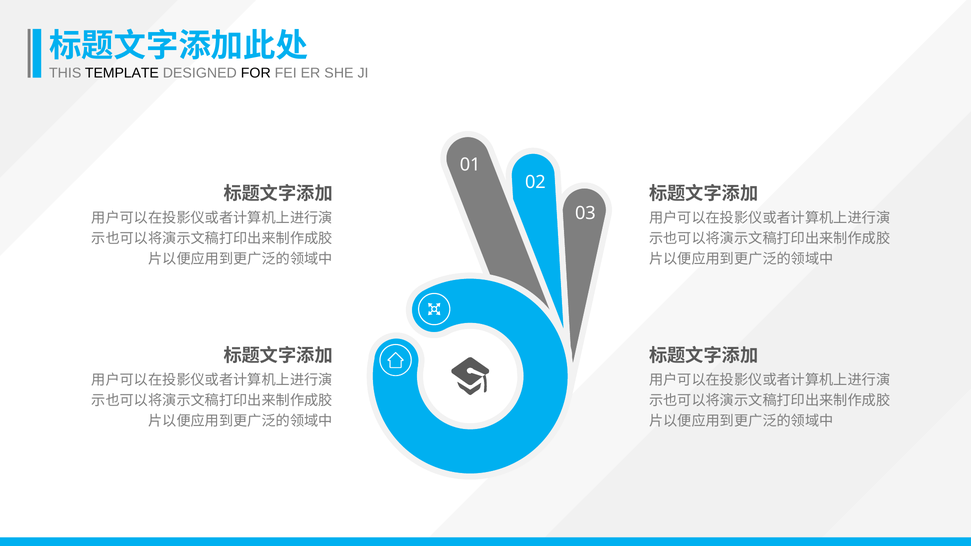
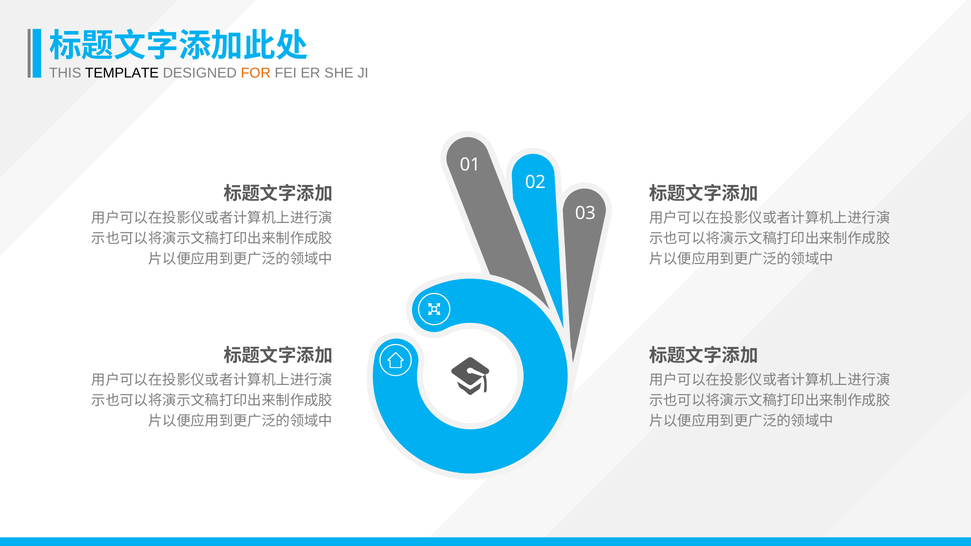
FOR colour: black -> orange (256, 73)
